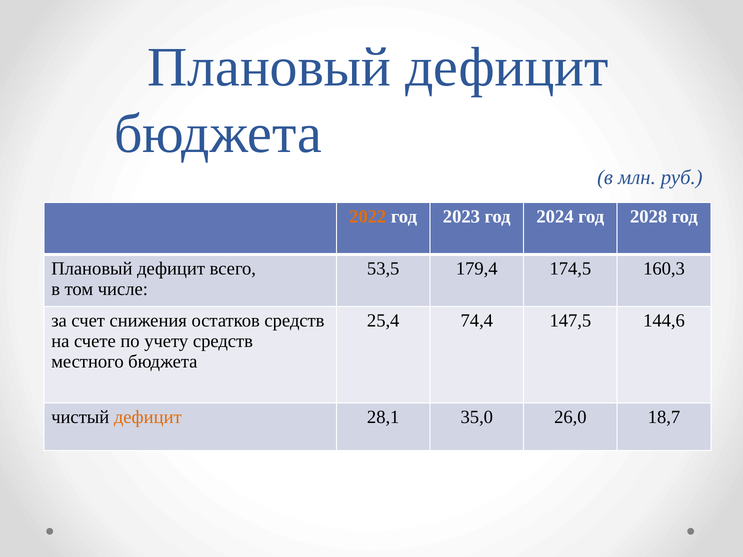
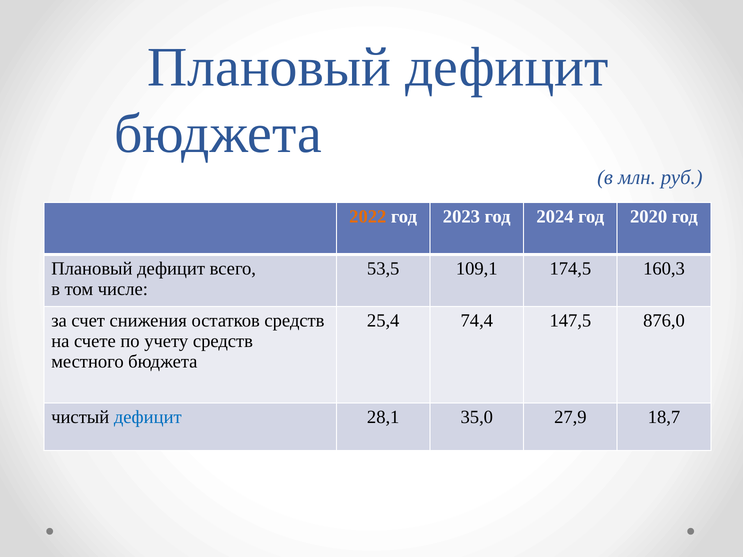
2028: 2028 -> 2020 (649, 217)
179,4: 179,4 -> 109,1 (477, 269)
144,6: 144,6 -> 876,0 (664, 321)
дефицит colour: orange -> blue (148, 417)
26,0: 26,0 -> 27,9 (570, 417)
